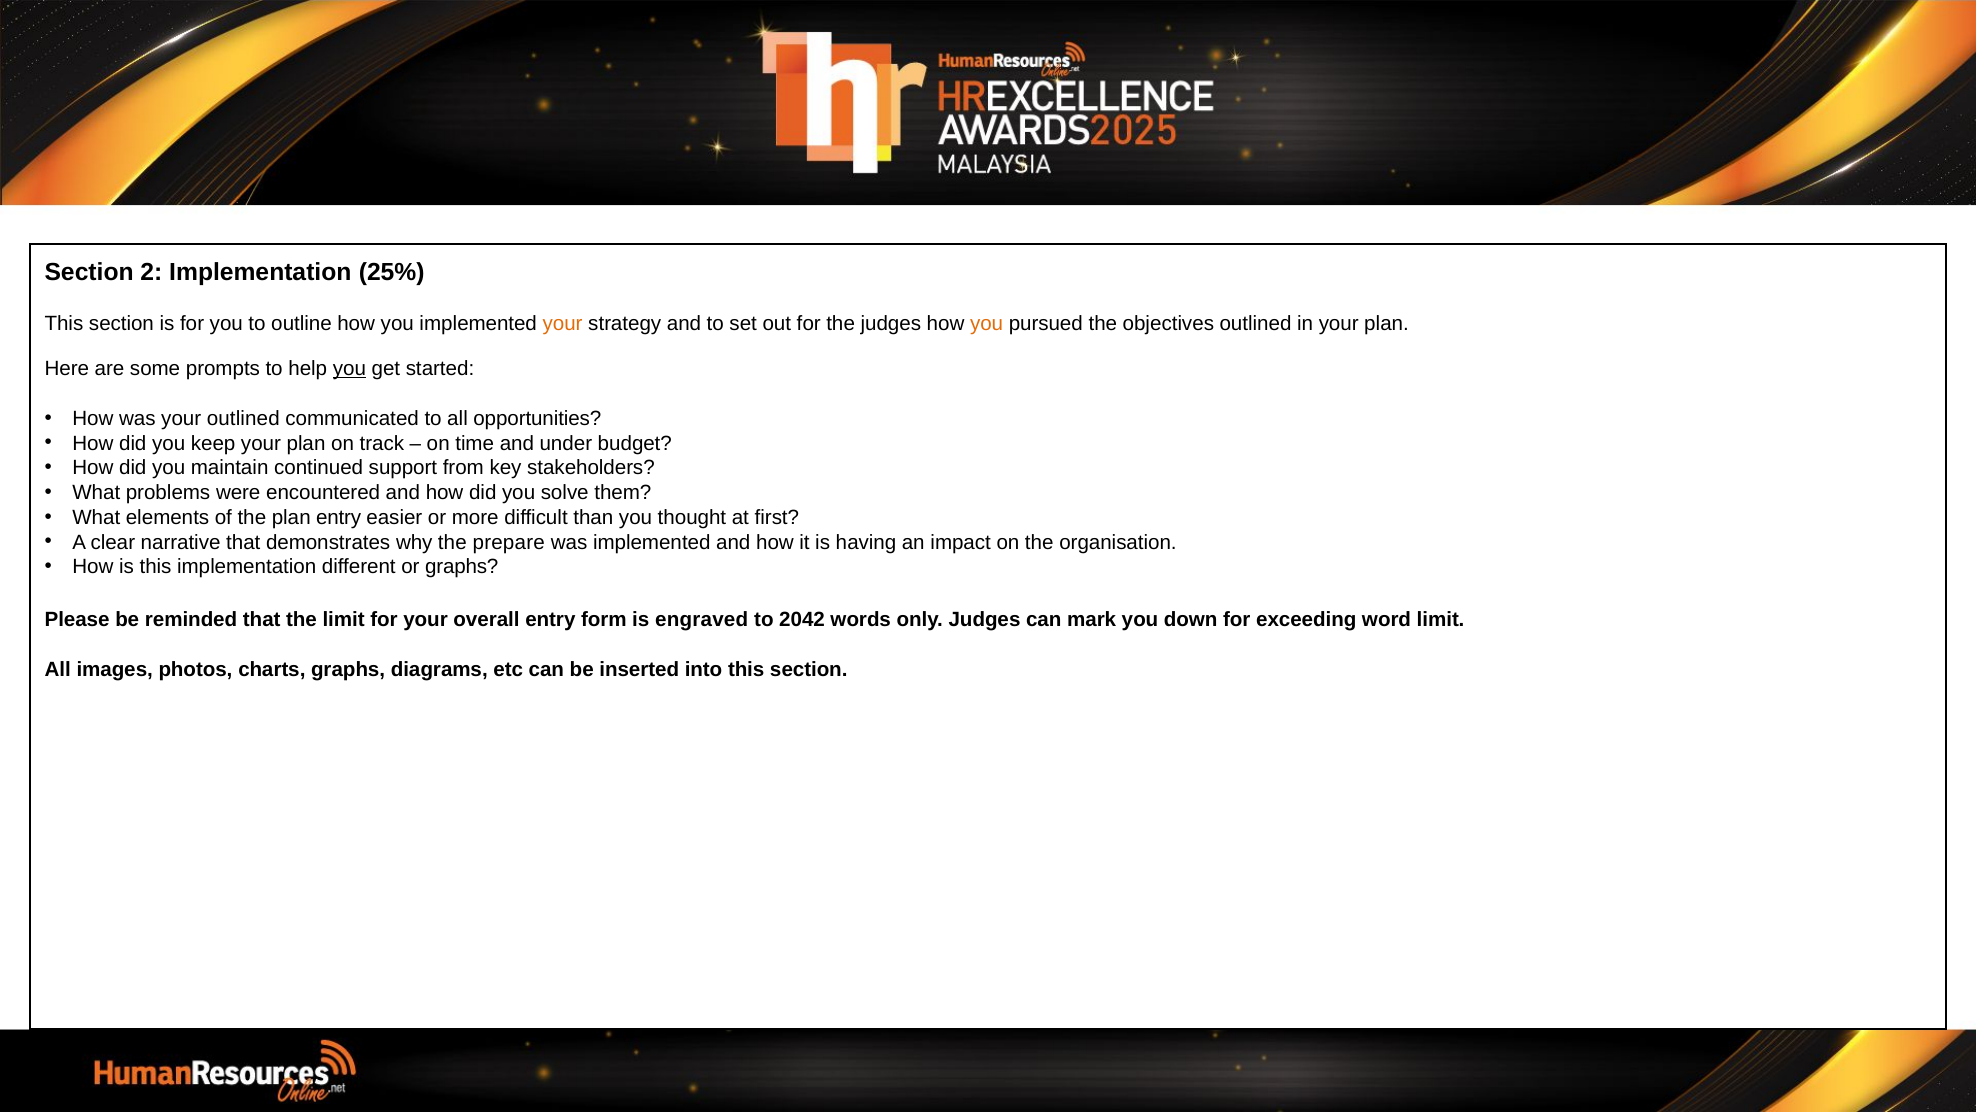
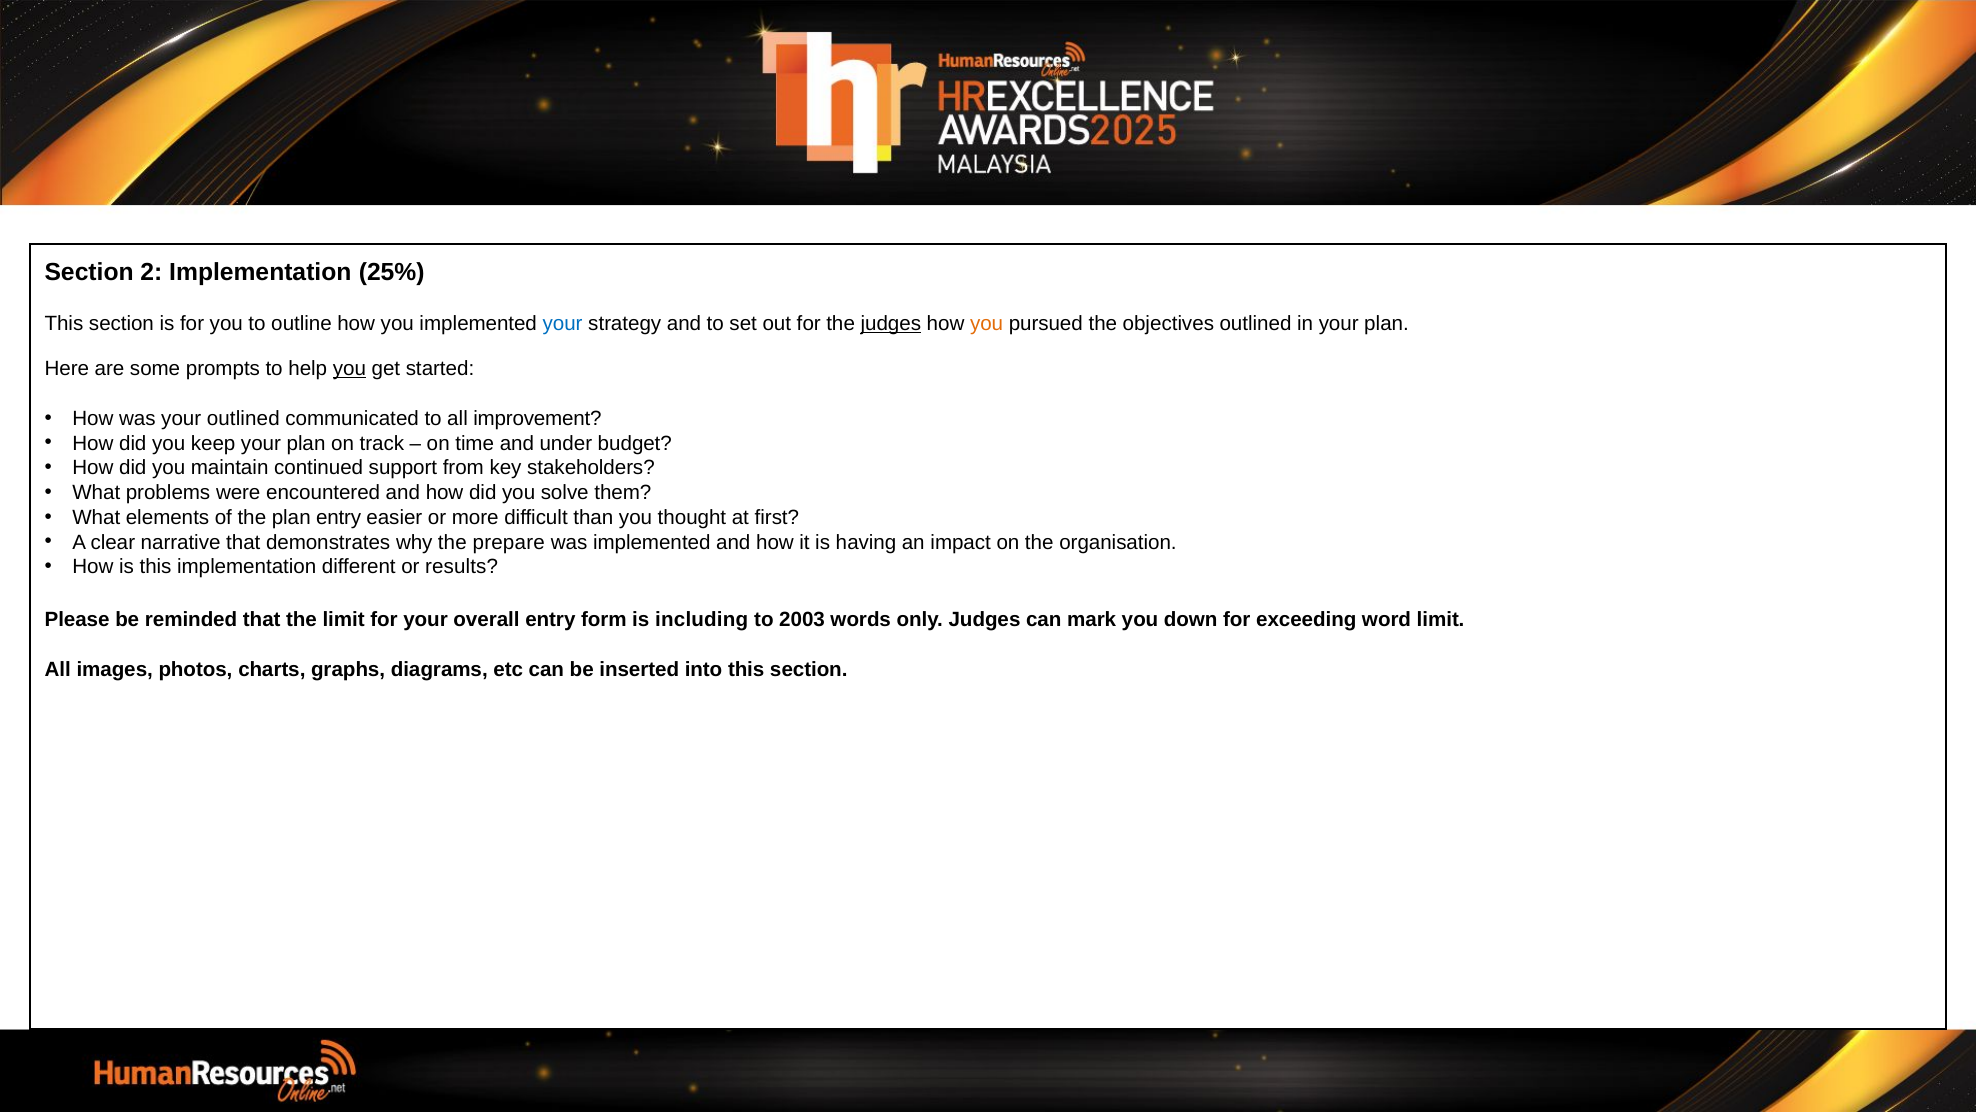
your colour: orange -> blue (563, 323)
judges underline: none -> present (891, 323)
opportunities: opportunities -> improvement (537, 418)
or graphs: graphs -> results (462, 567)
engraved: engraved -> including (702, 620)
2042: 2042 -> 2003 (802, 620)
